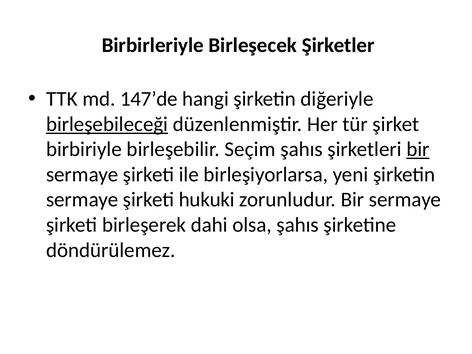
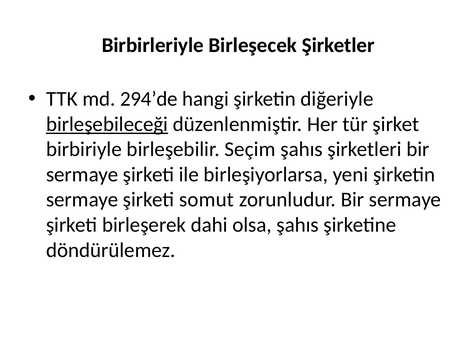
147’de: 147’de -> 294’de (149, 99)
bir underline: present -> none (418, 149)
hukuki: hukuki -> somut (207, 200)
